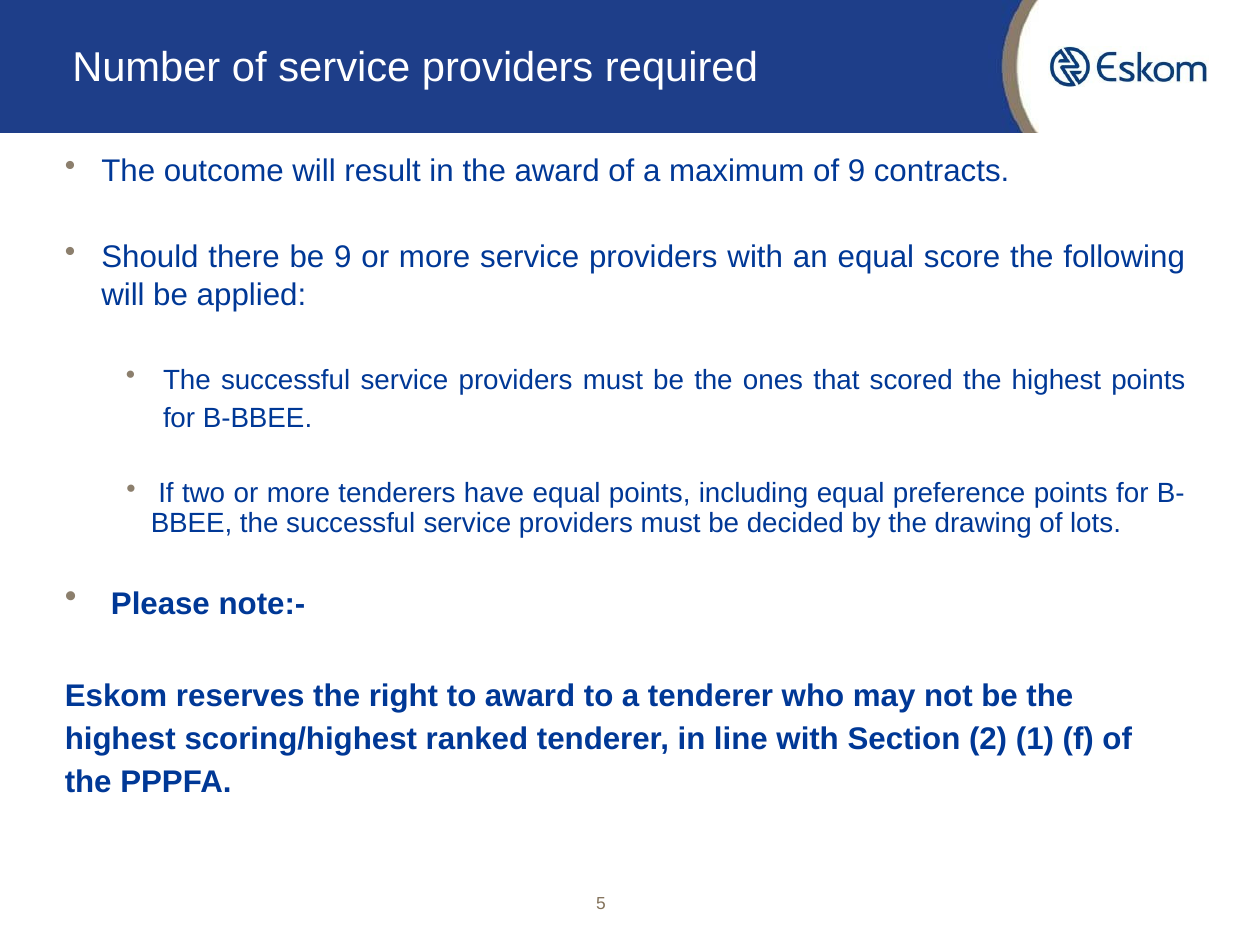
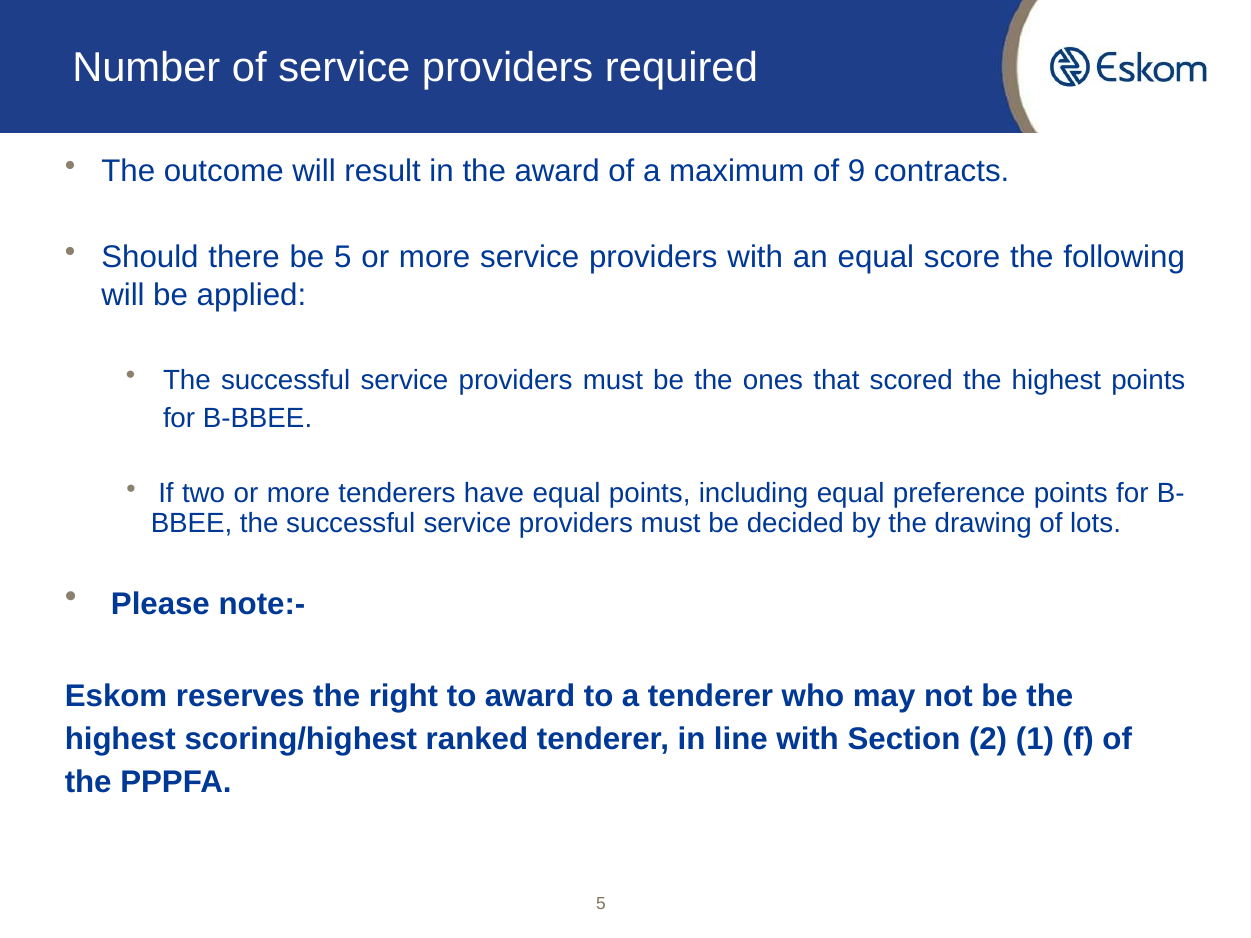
be 9: 9 -> 5 (343, 257)
